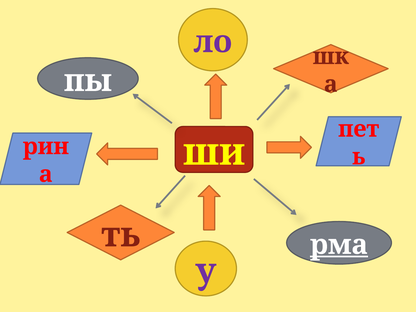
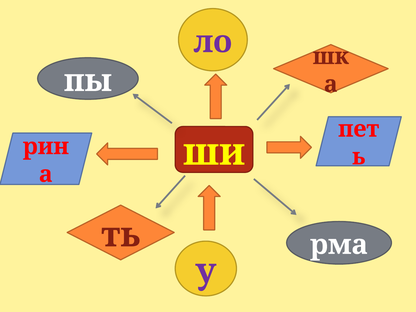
рма underline: present -> none (339, 245)
